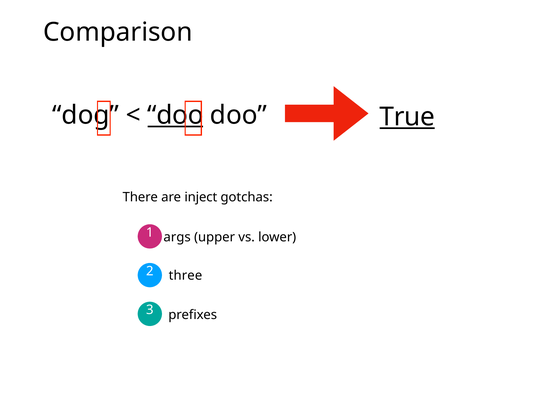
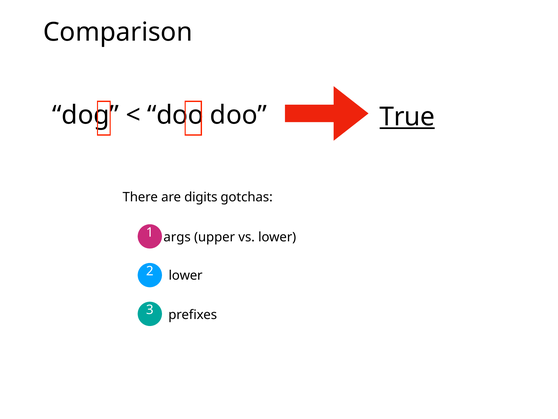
doo underline: present -> none (175, 115)
inject: inject -> digits (201, 197)
three: three -> lower (186, 275)
